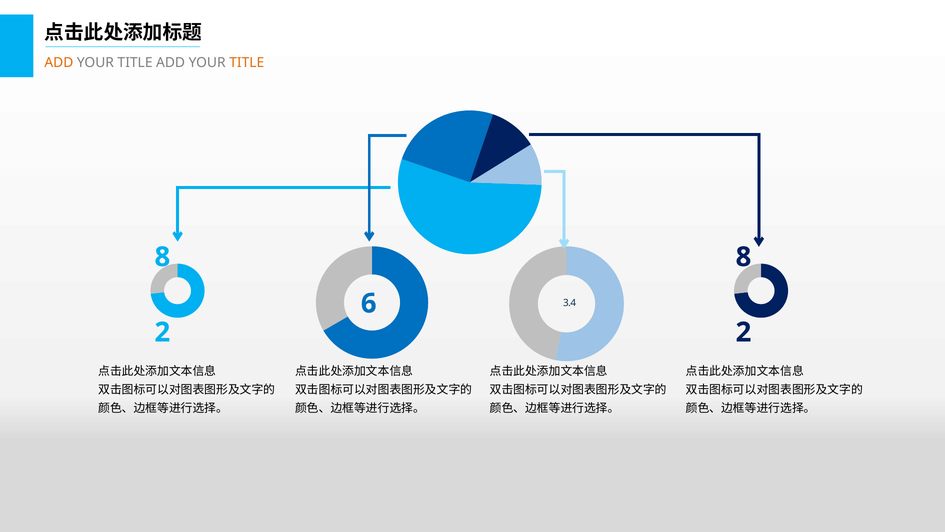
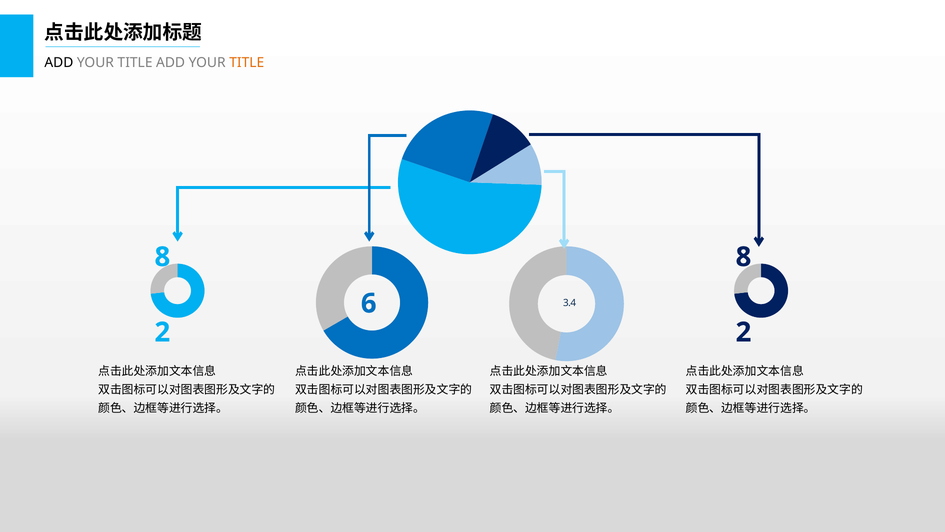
ADD colour: orange -> black (59, 63)
